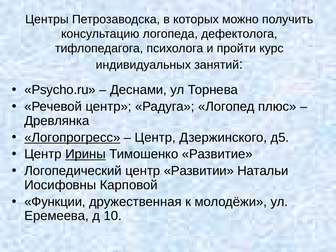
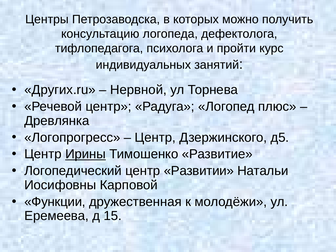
Рsycho.ru: Рsycho.ru -> Других.ru (60, 90)
Деснами: Деснами -> Нервной (138, 90)
Логопрогресс underline: present -> none (72, 137)
10: 10 -> 15 (113, 216)
